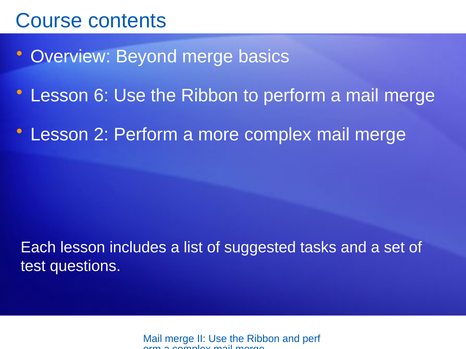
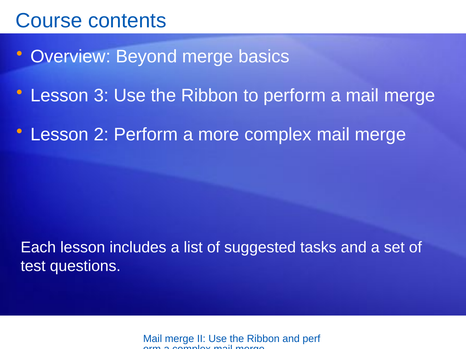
6: 6 -> 3 (101, 96)
